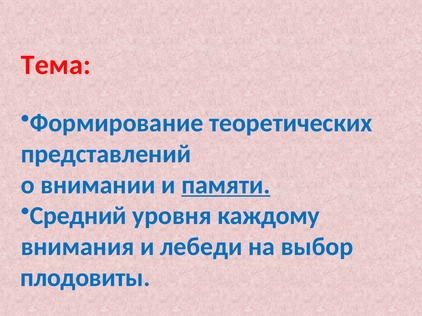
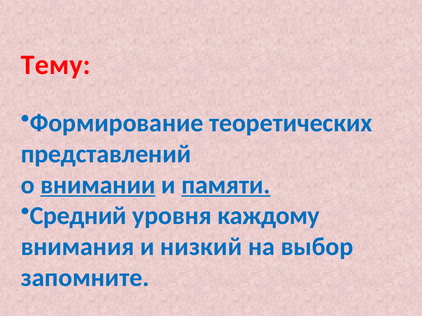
Тема: Тема -> Тему (56, 65)
внимании underline: none -> present (98, 185)
лебеди: лебеди -> низкий (201, 247)
плодовиты: плодовиты -> запомните (85, 278)
